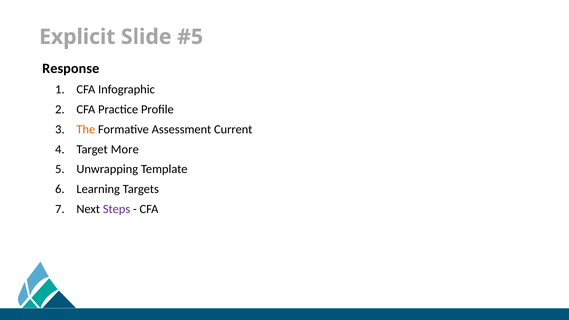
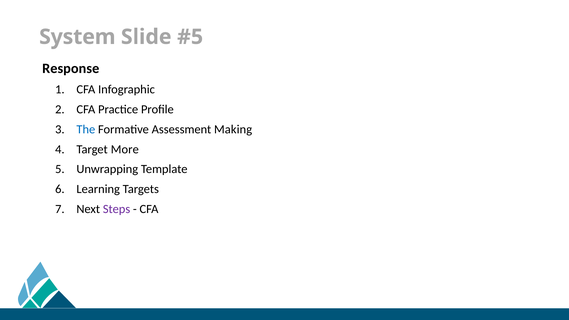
Explicit: Explicit -> System (77, 37)
The colour: orange -> blue (86, 129)
Current: Current -> Making (233, 129)
